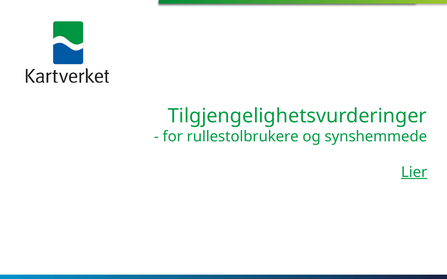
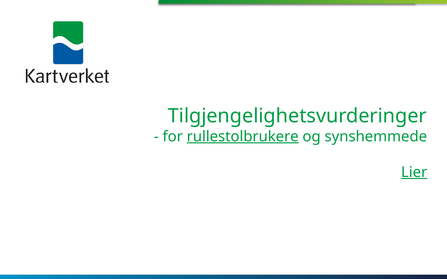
rullestolbrukere underline: none -> present (243, 137)
